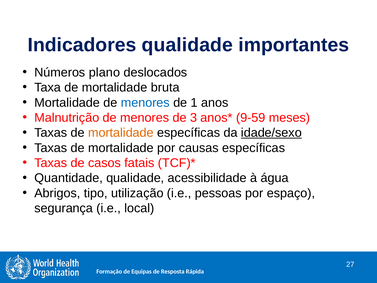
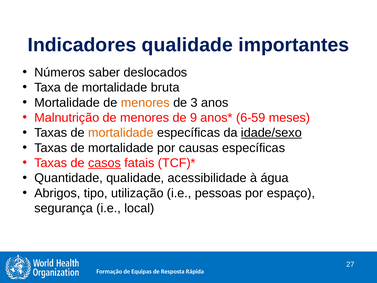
plano: plano -> saber (104, 72)
menores colour: blue -> orange (145, 103)
1: 1 -> 3 (194, 103)
3: 3 -> 9 (194, 118)
9-59: 9-59 -> 6-59 (251, 118)
casos underline: none -> present (105, 163)
